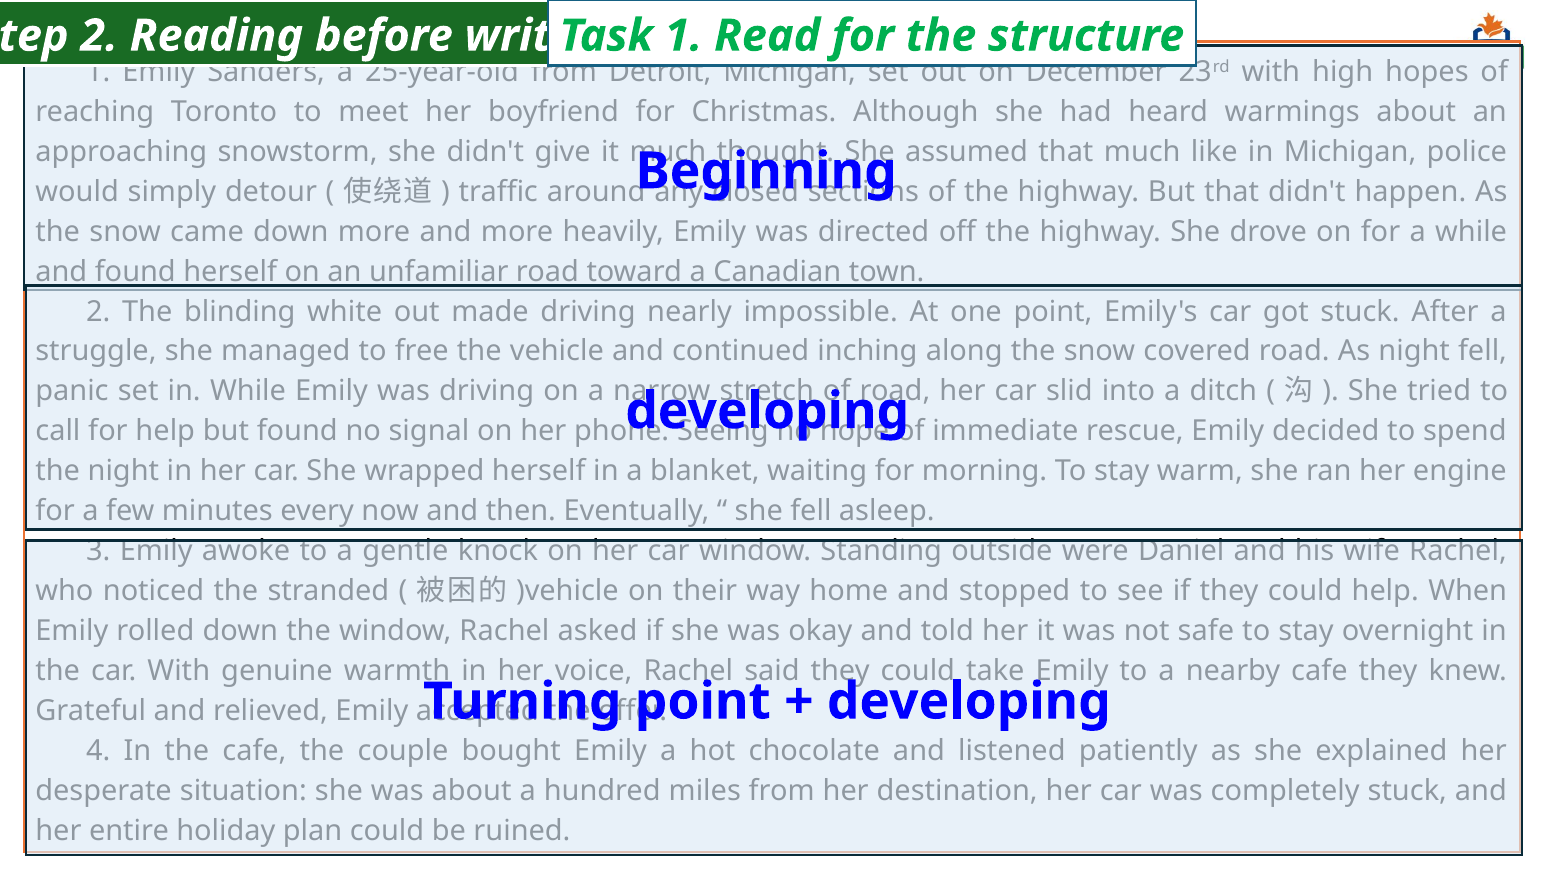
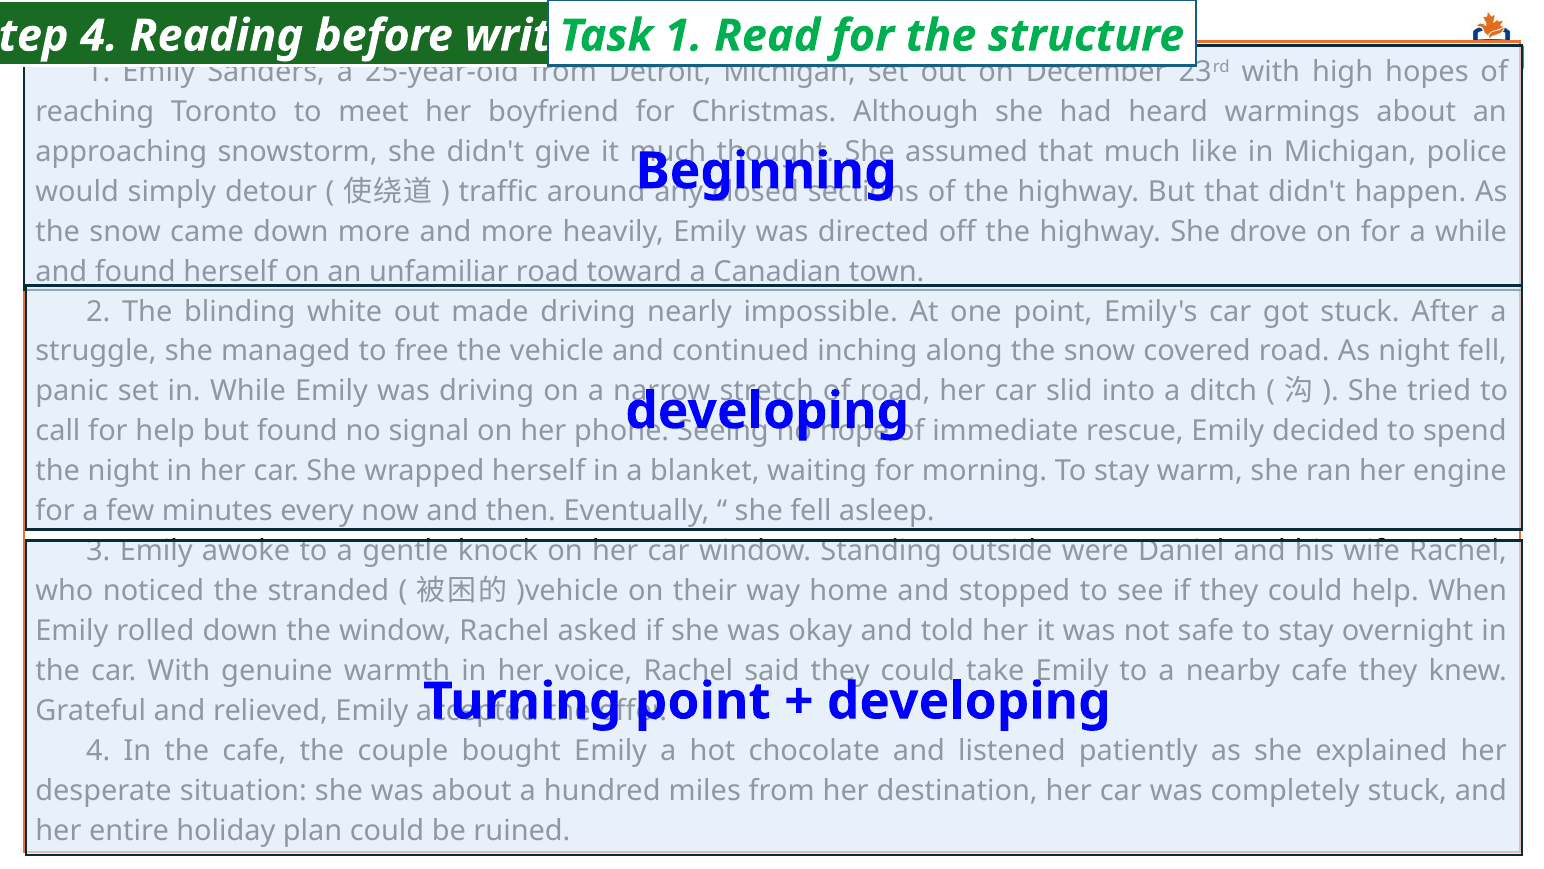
2: 2 -> 4 (99, 36)
